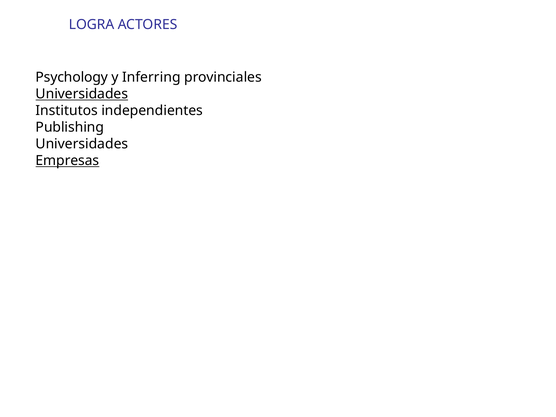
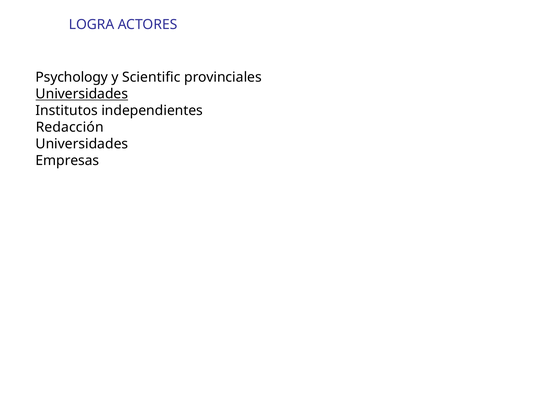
Inferring: Inferring -> Scientific (151, 77)
Publishing: Publishing -> Redacción (70, 127)
Empresas underline: present -> none (67, 161)
